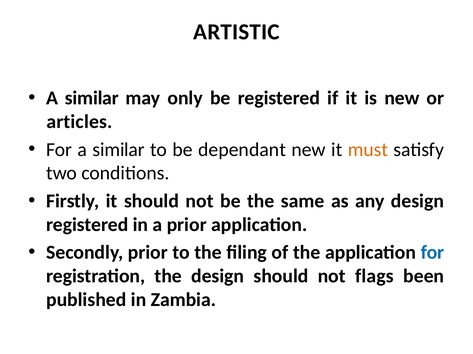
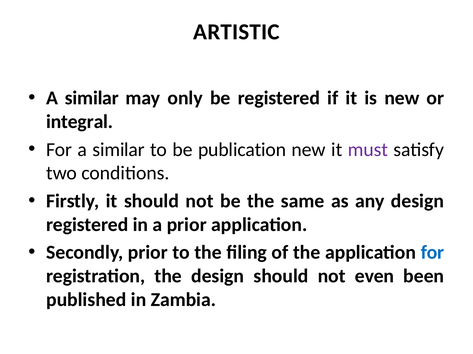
articles: articles -> integral (80, 122)
dependant: dependant -> publication (242, 150)
must colour: orange -> purple (368, 150)
flags: flags -> even (375, 277)
